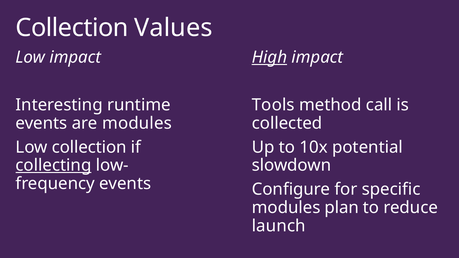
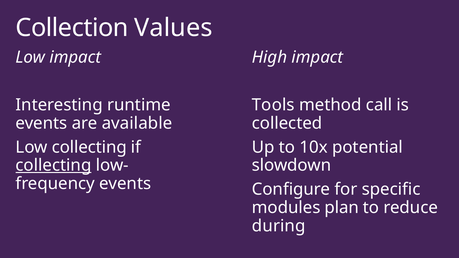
High underline: present -> none (269, 57)
are modules: modules -> available (137, 123)
Low collection: collection -> collecting (89, 147)
launch: launch -> during (279, 226)
